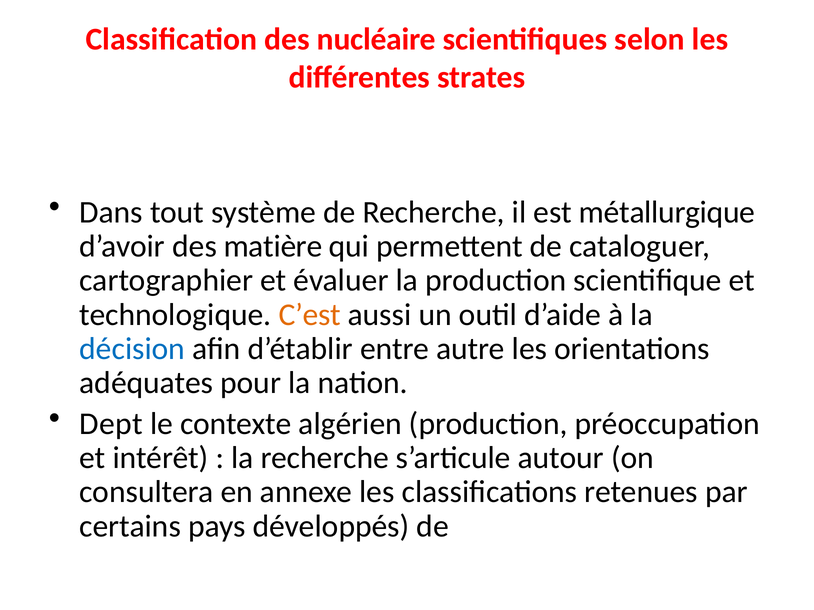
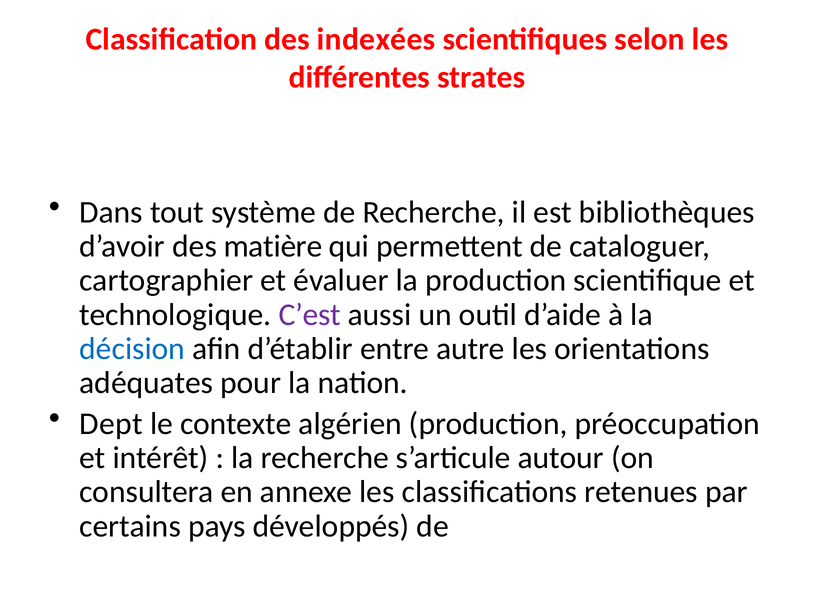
nucléaire: nucléaire -> indexées (376, 40)
métallurgique: métallurgique -> bibliothèques (667, 212)
C’est colour: orange -> purple (310, 315)
